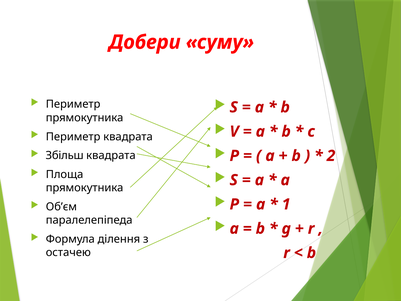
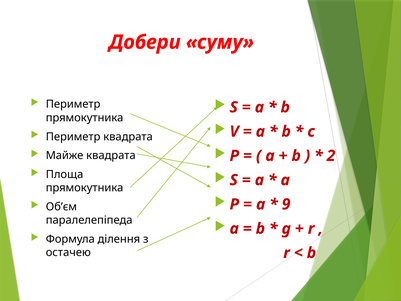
Збільш: Збільш -> Майже (65, 155)
1: 1 -> 9 (286, 204)
